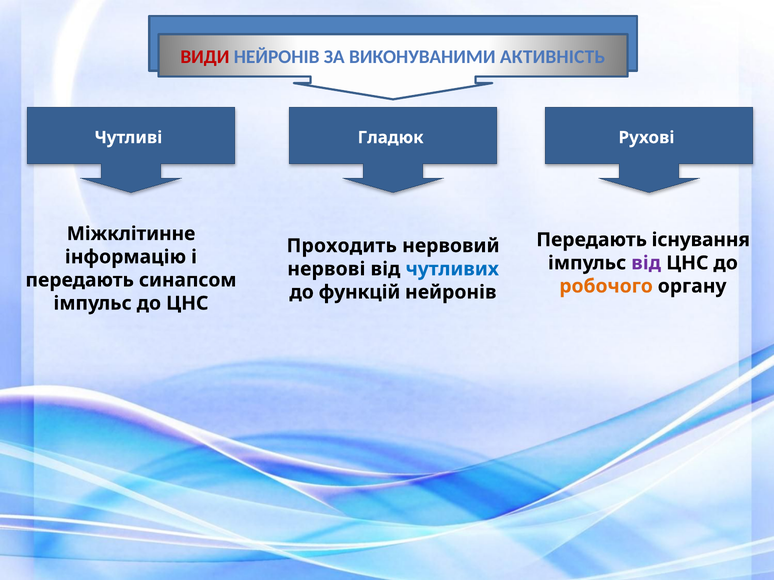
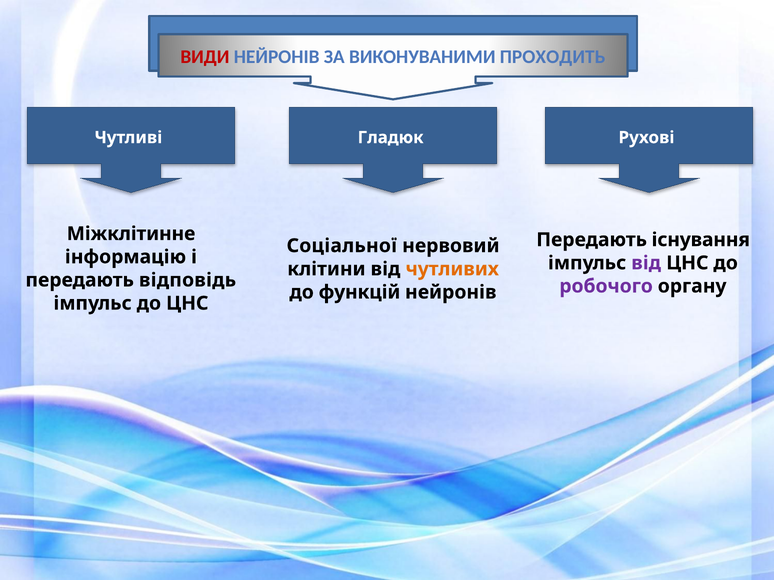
АКТИВНІСТЬ: АКТИВНІСТЬ -> ПРОХОДИТЬ (553, 57)
Проходить: Проходить -> Соціальної (342, 246)
нервові: нервові -> клітини (326, 269)
чутливих colour: blue -> orange (452, 269)
синапсом: синапсом -> відповідь (188, 280)
робочого colour: orange -> purple (606, 286)
